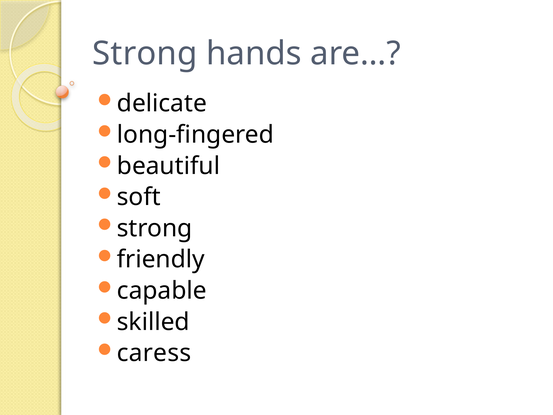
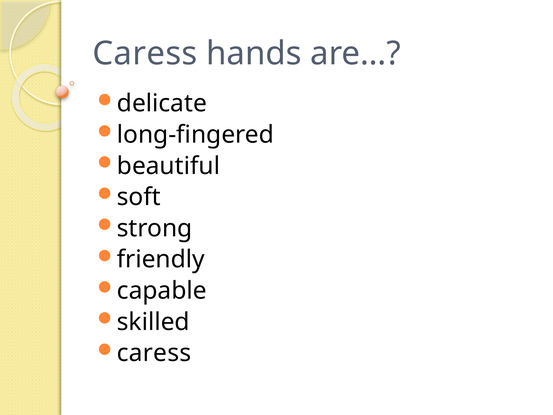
Strong: Strong -> Caress (145, 53)
